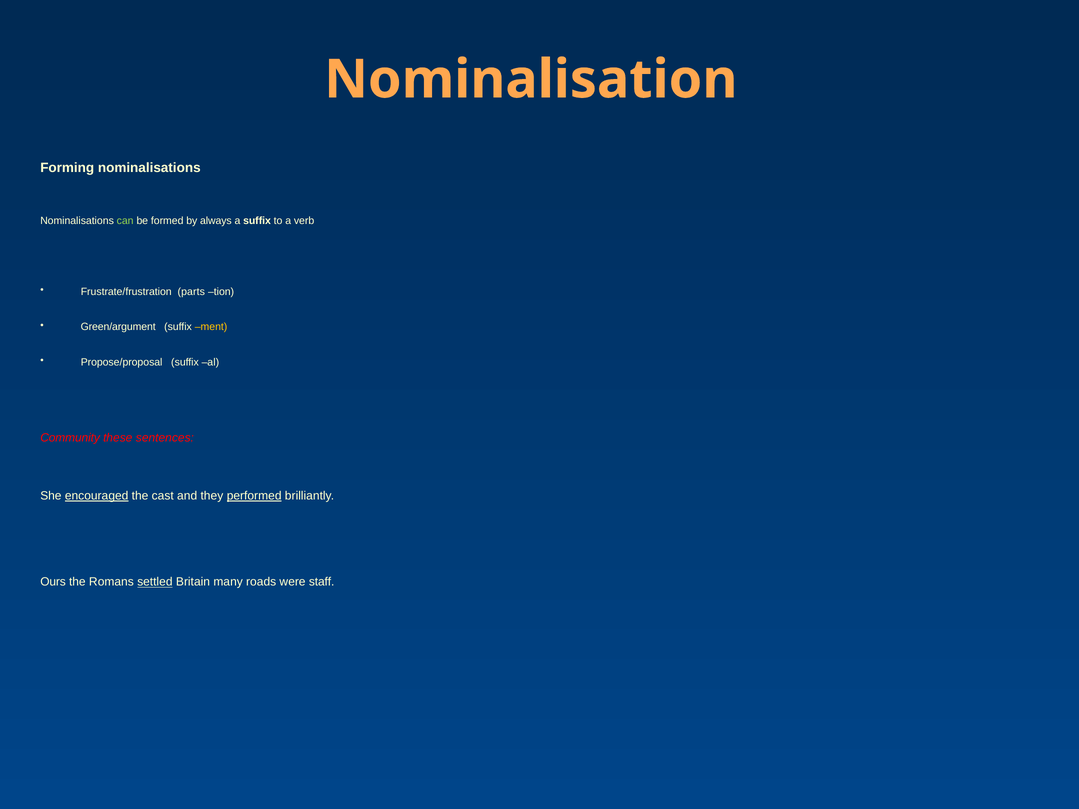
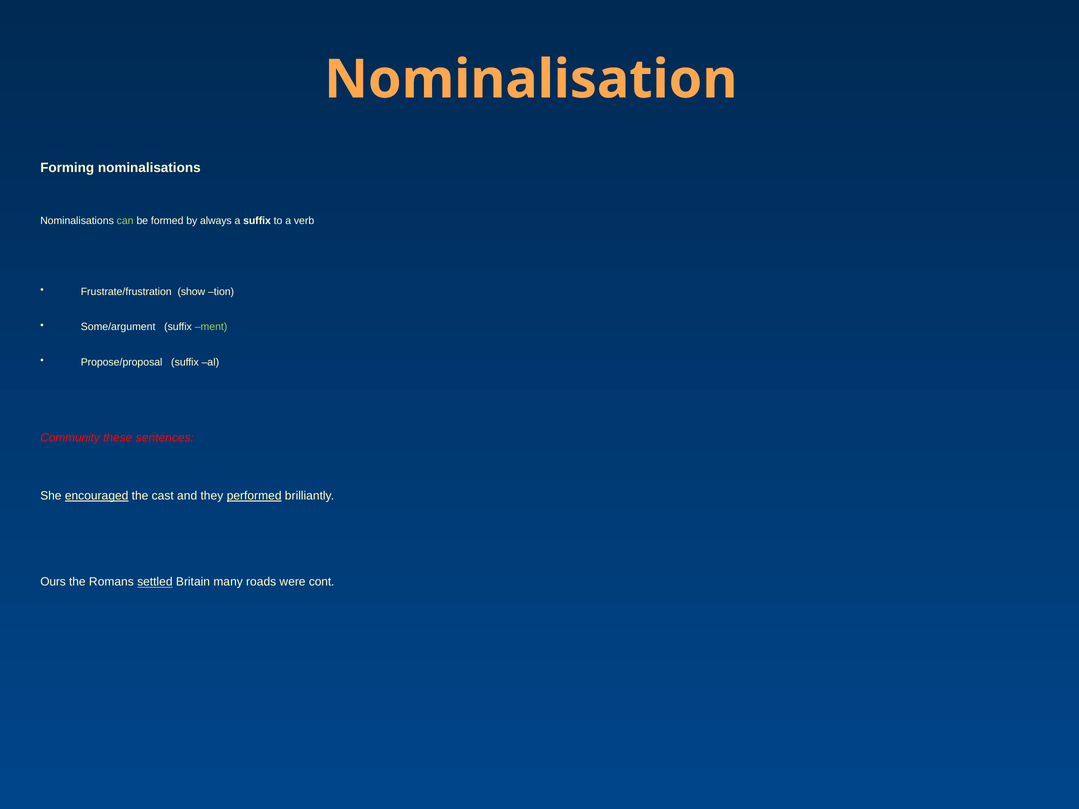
parts: parts -> show (191, 292)
Green/argument: Green/argument -> Some/argument (118, 327)
ment colour: yellow -> light green (211, 327)
staff: staff -> cont (322, 582)
